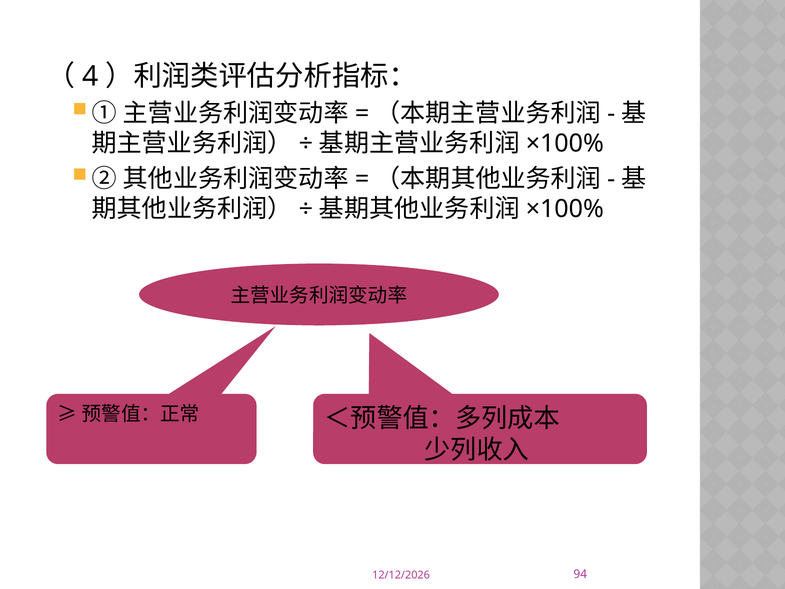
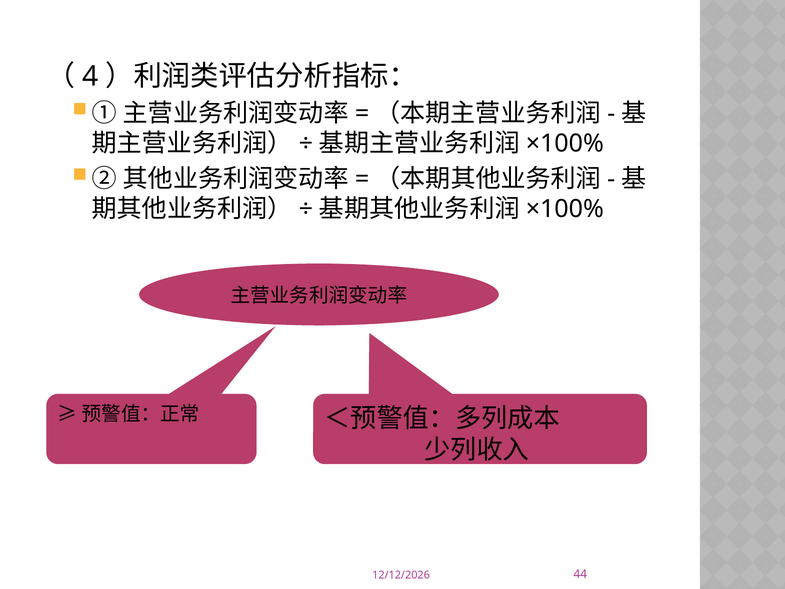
94: 94 -> 44 (580, 574)
